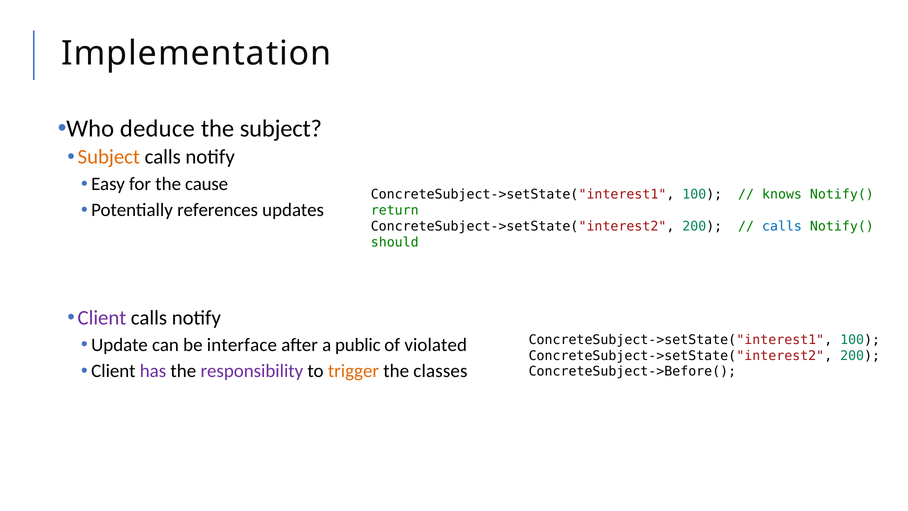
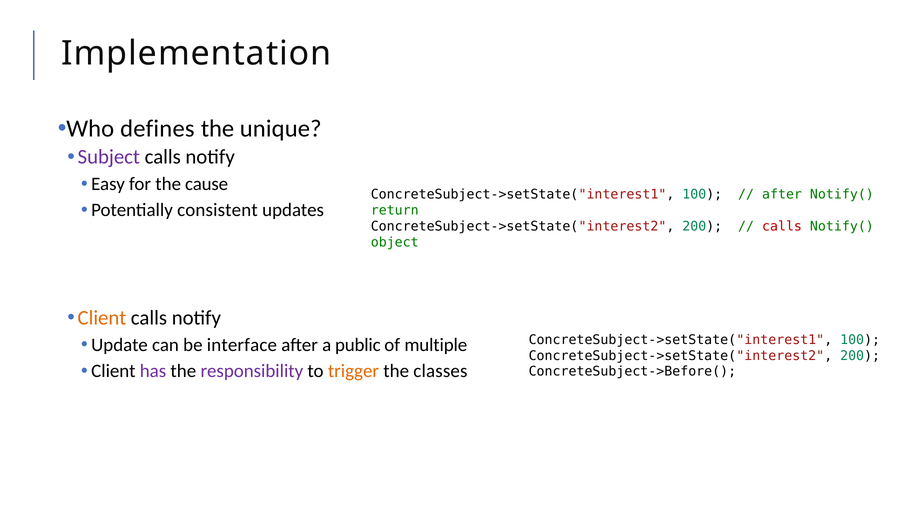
deduce: deduce -> defines (157, 129)
the subject: subject -> unique (281, 129)
Subject colour: orange -> purple (109, 157)
knows: knows -> after (782, 194)
references: references -> consistent (217, 210)
calls colour: blue -> red (782, 226)
should: should -> object (395, 242)
Client colour: purple -> orange (102, 318)
violated: violated -> multiple (436, 345)
